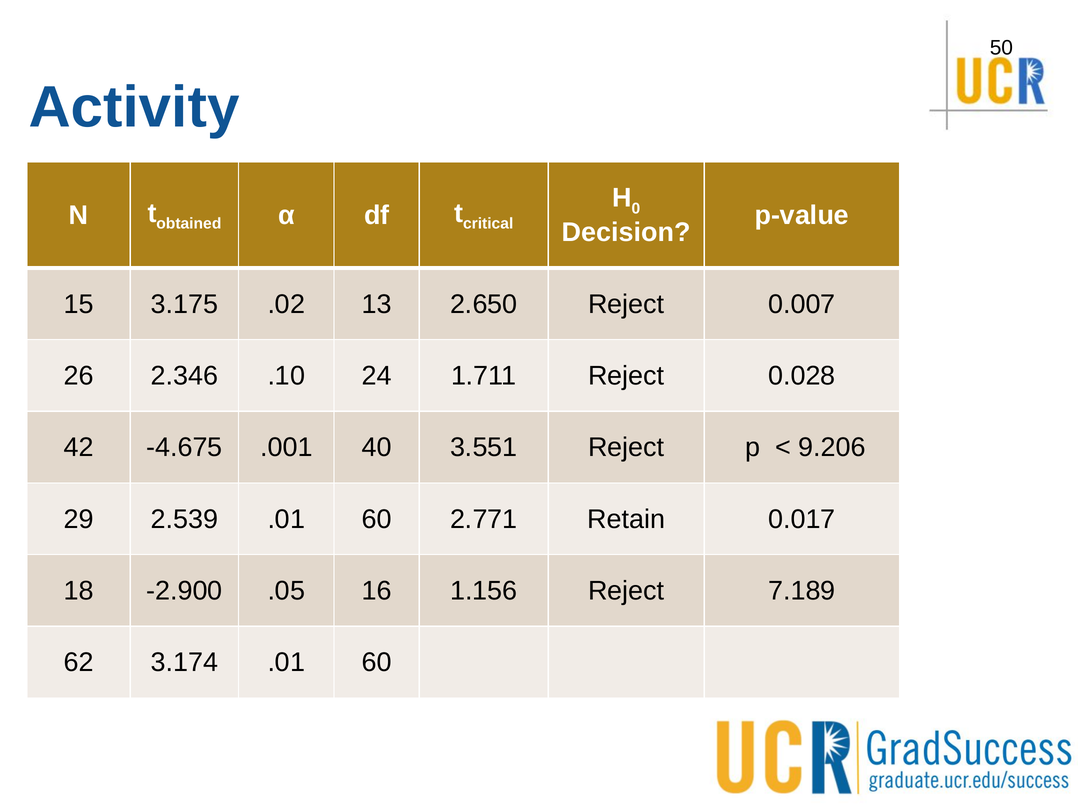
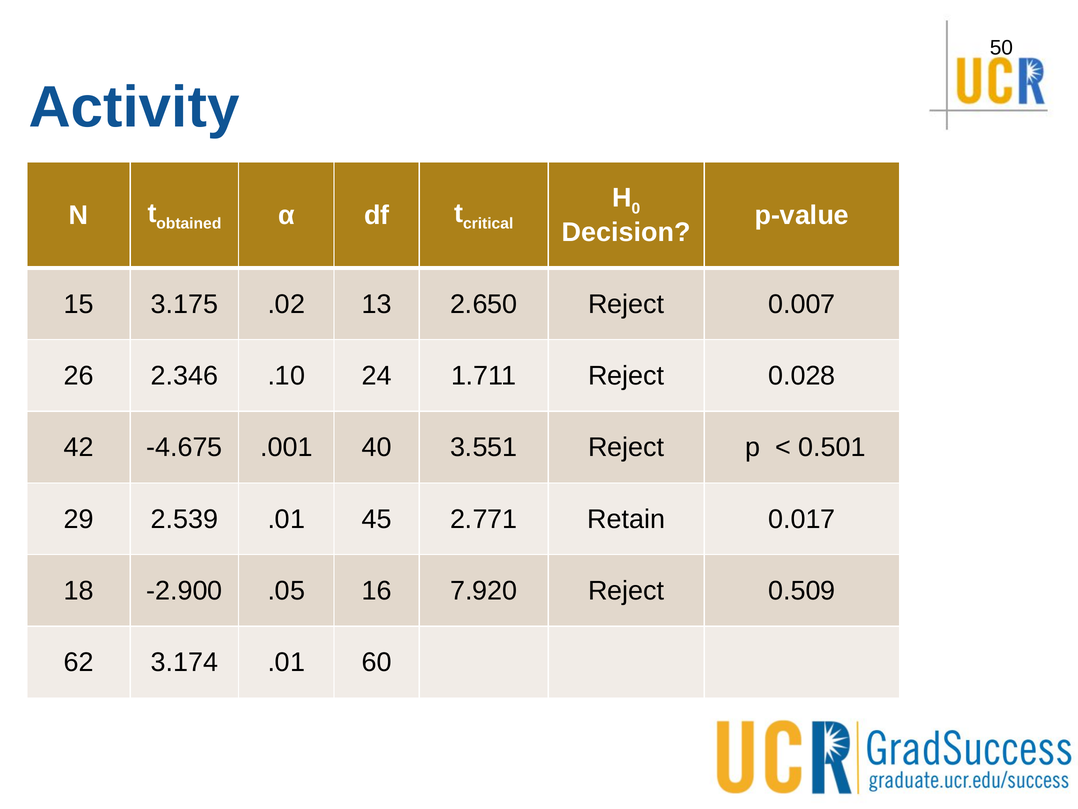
9.206: 9.206 -> 0.501 (832, 447)
2.539 .01 60: 60 -> 45 (377, 519)
1.156: 1.156 -> 7.920 (484, 590)
7.189: 7.189 -> 0.509 (802, 590)
